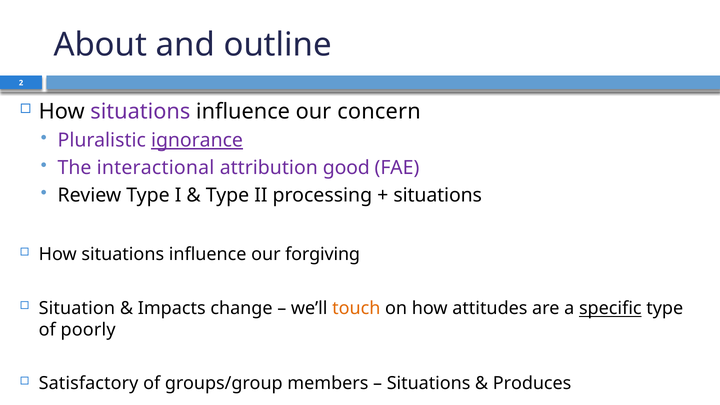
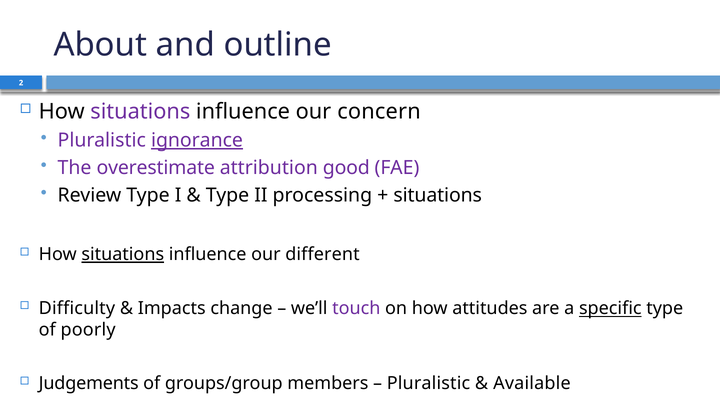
interactional: interactional -> overestimate (156, 168)
situations underline: none -> present (123, 254)
forgiving: forgiving -> different (322, 254)
Situation: Situation -> Difficulty (77, 308)
touch colour: orange -> purple (356, 308)
Satisfactory: Satisfactory -> Judgements (89, 383)
Situations: Situations -> Pluralistic (428, 383)
Produces: Produces -> Available (532, 383)
